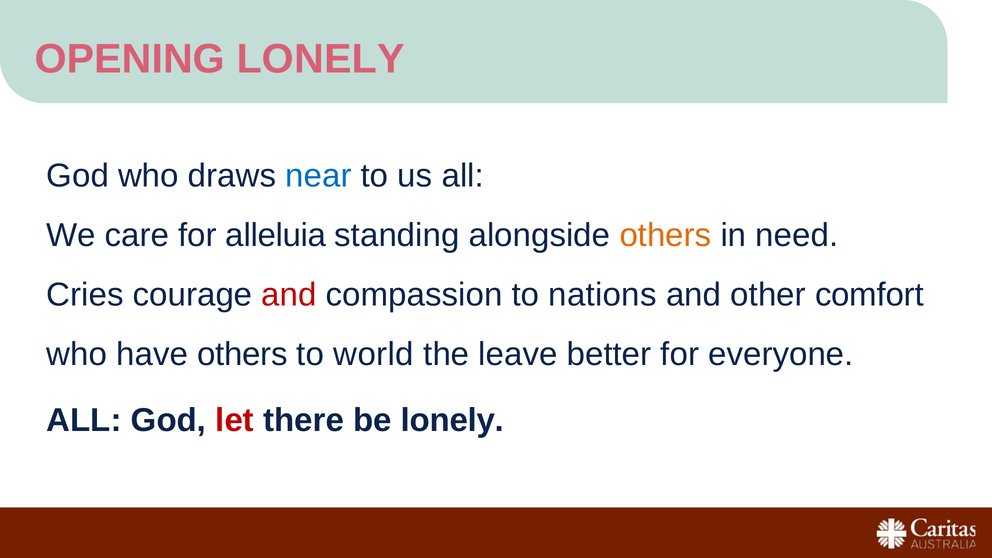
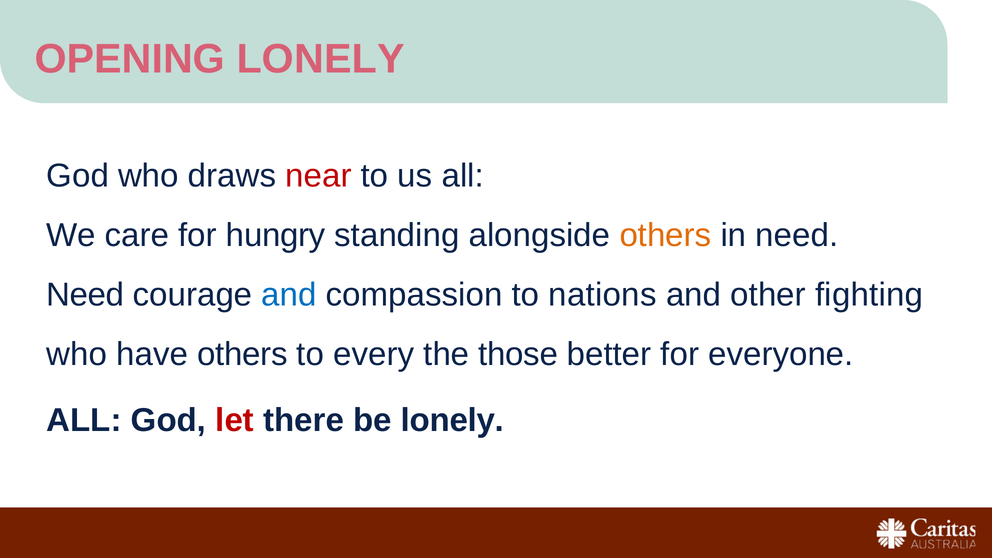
near colour: blue -> red (318, 176)
alleluia: alleluia -> hungry (276, 236)
Cries: Cries -> Need (85, 295)
and colour: red -> blue (289, 295)
comfort: comfort -> fighting (869, 295)
world: world -> every (374, 355)
leave: leave -> those (518, 355)
